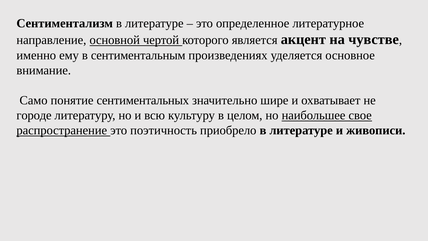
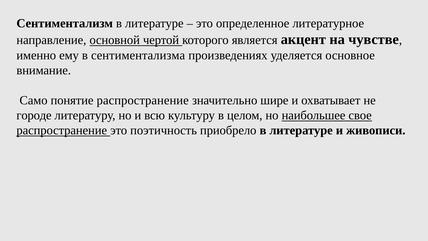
сентиментальным: сентиментальным -> сентиментализма (138, 55)
понятие сентиментальных: сентиментальных -> распространение (143, 100)
